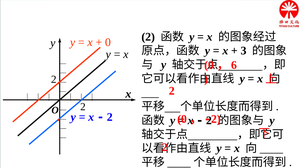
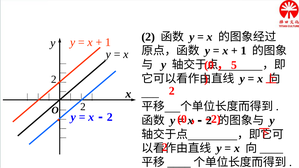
0: 0 -> 1 (108, 42)
3: 3 -> 1 (244, 51)
6: 6 -> 5 (234, 65)
